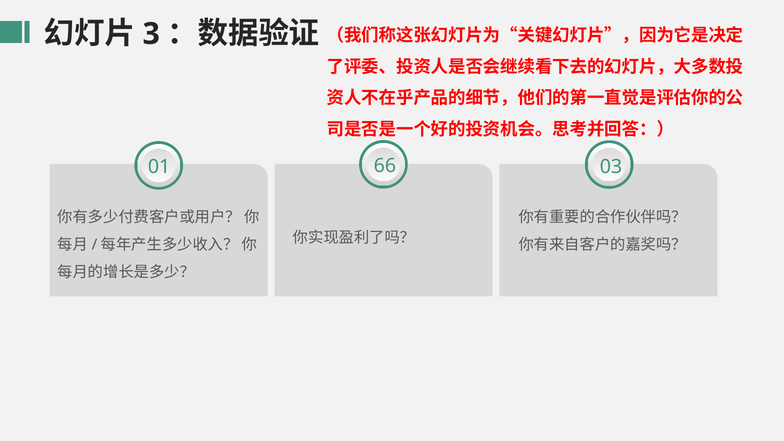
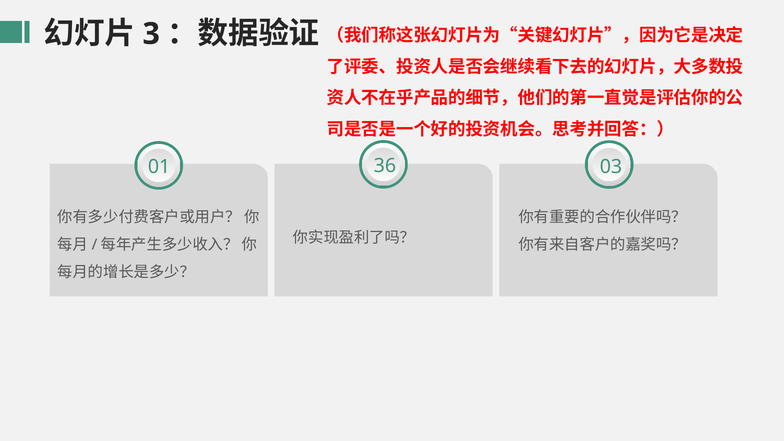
66: 66 -> 36 (385, 166)
